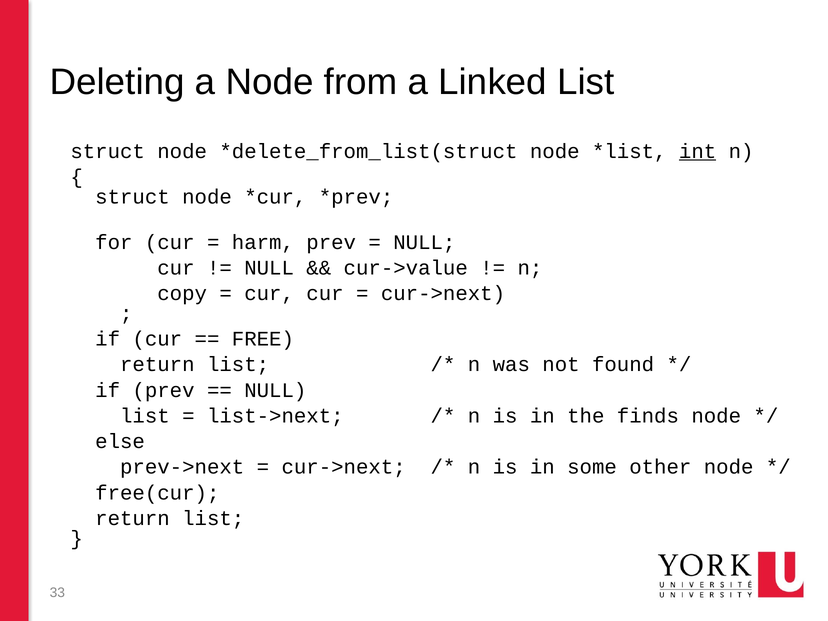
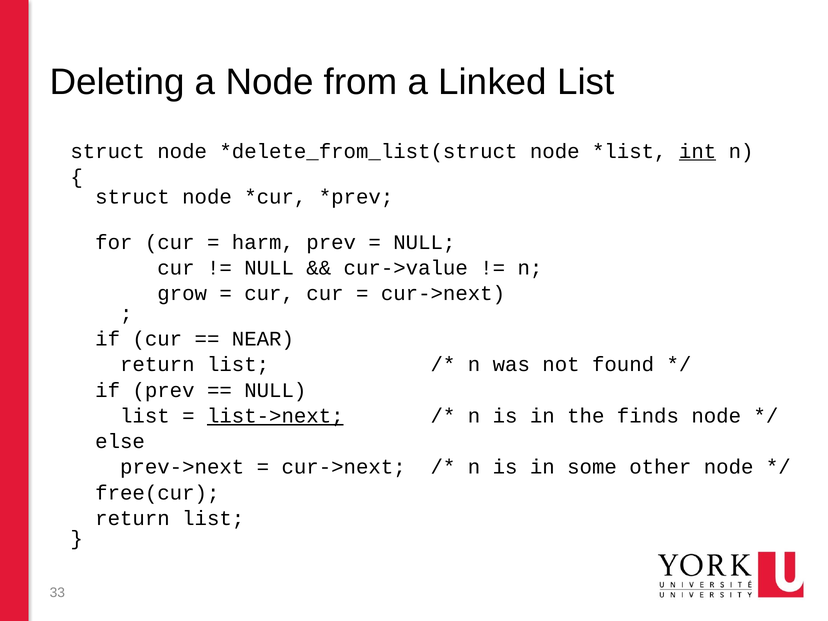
copy: copy -> grow (182, 293)
FREE: FREE -> NEAR (263, 339)
list->next underline: none -> present (275, 416)
